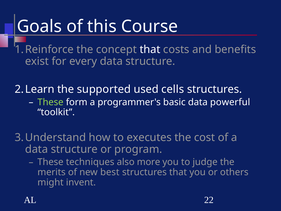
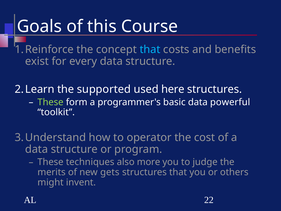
that colour: white -> light blue (150, 49)
cells: cells -> here (173, 89)
executes: executes -> operator (149, 137)
best: best -> gets (110, 172)
